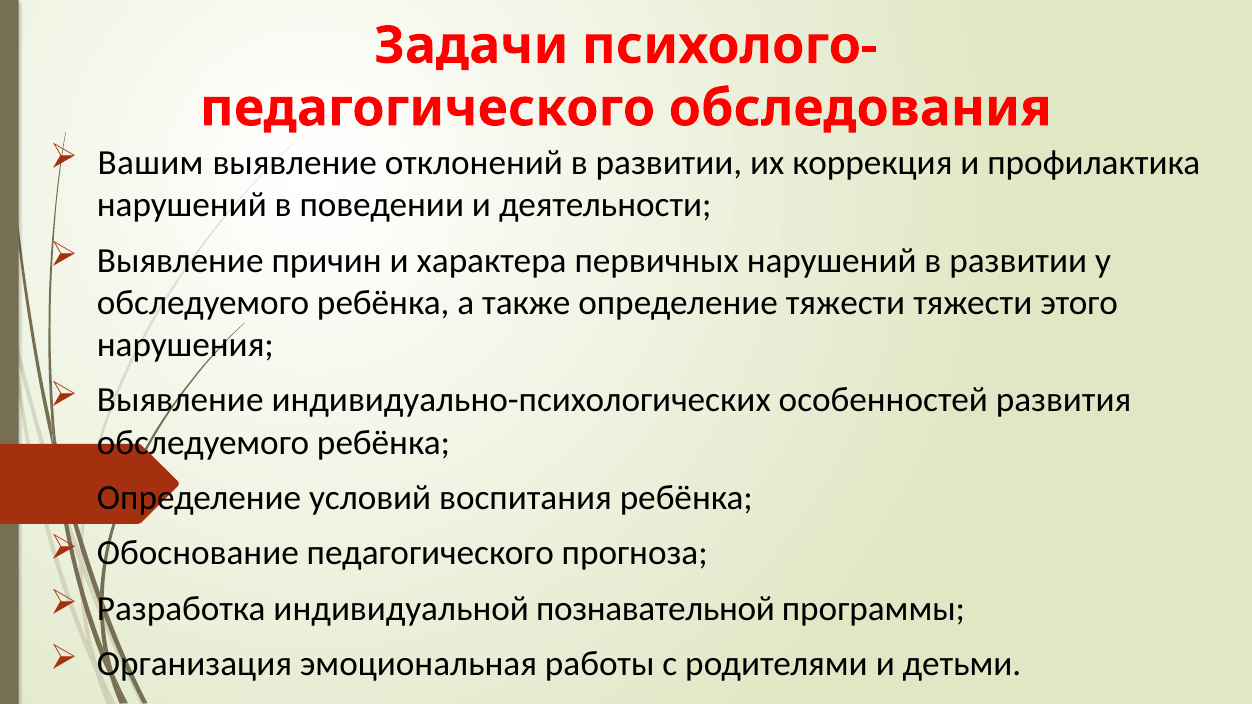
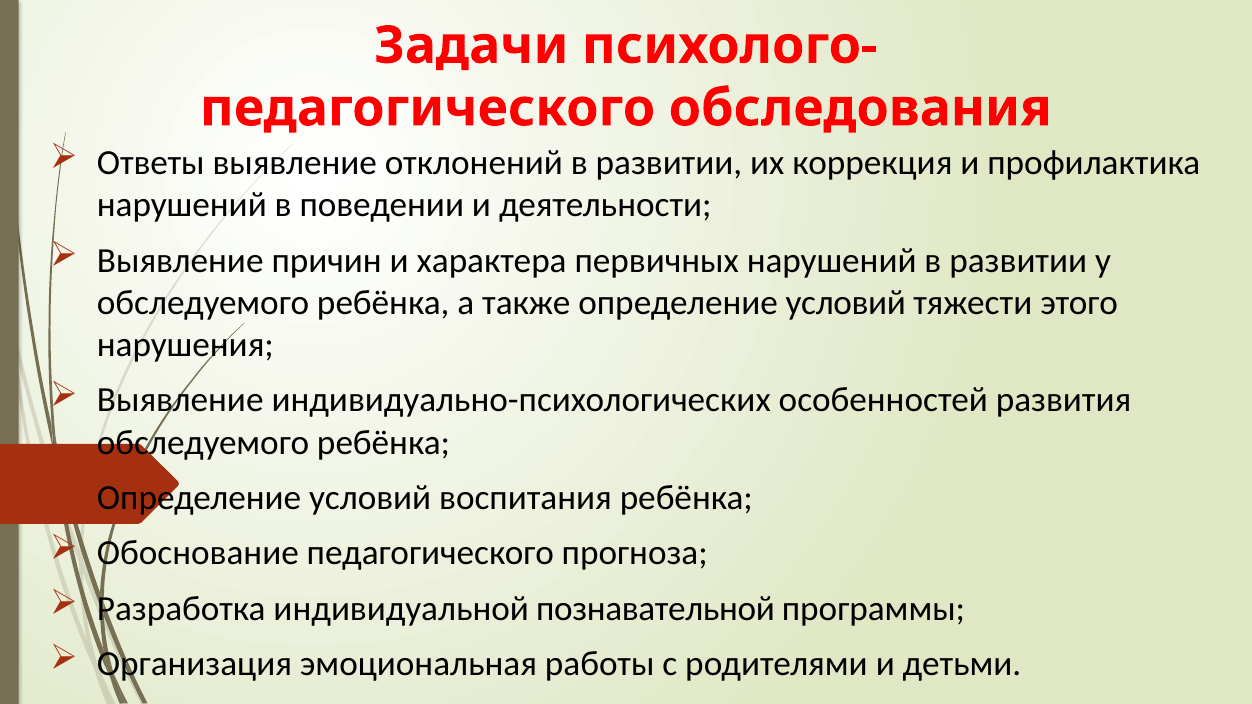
Вашим: Вашим -> Ответы (151, 163)
также определение тяжести: тяжести -> условий (846, 303)
